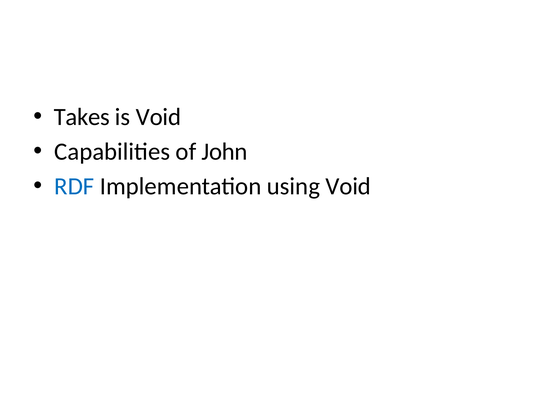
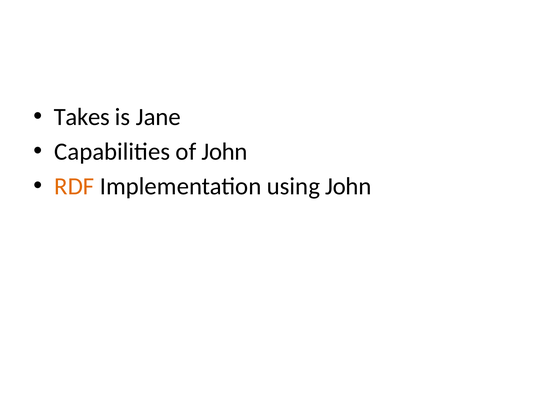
is Void: Void -> Jane (158, 117)
RDF colour: blue -> orange (74, 186)
using Void: Void -> John (348, 186)
